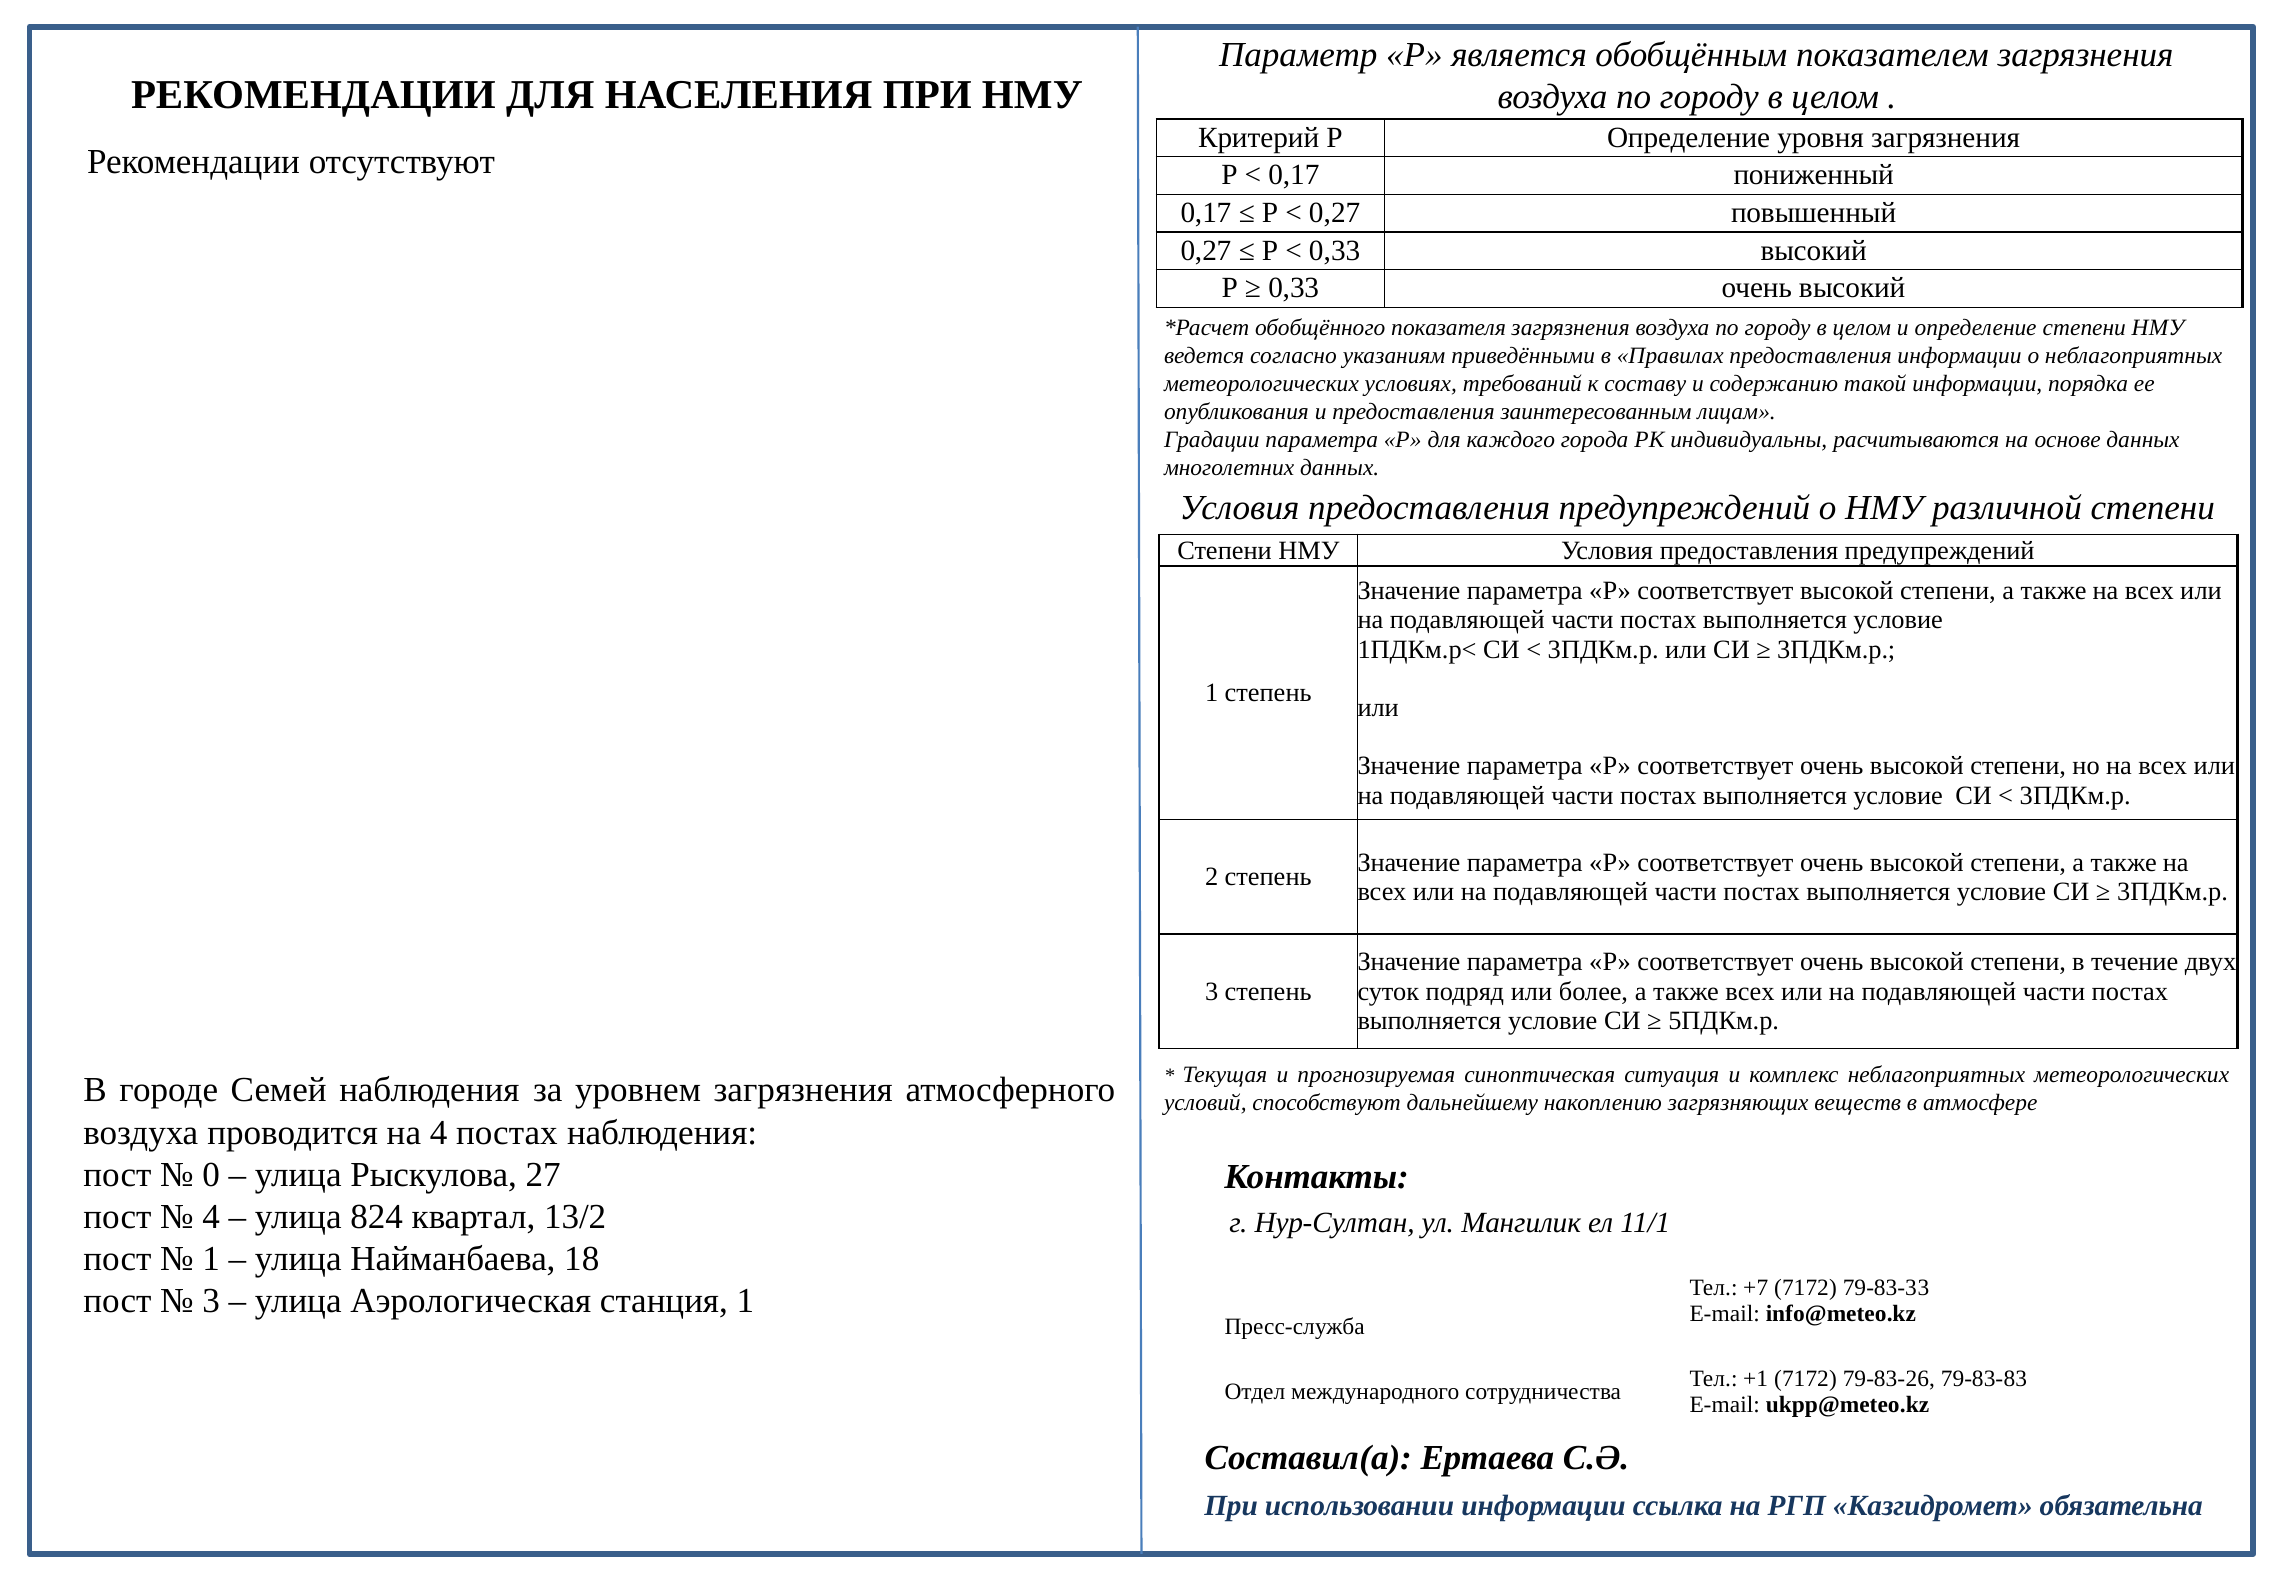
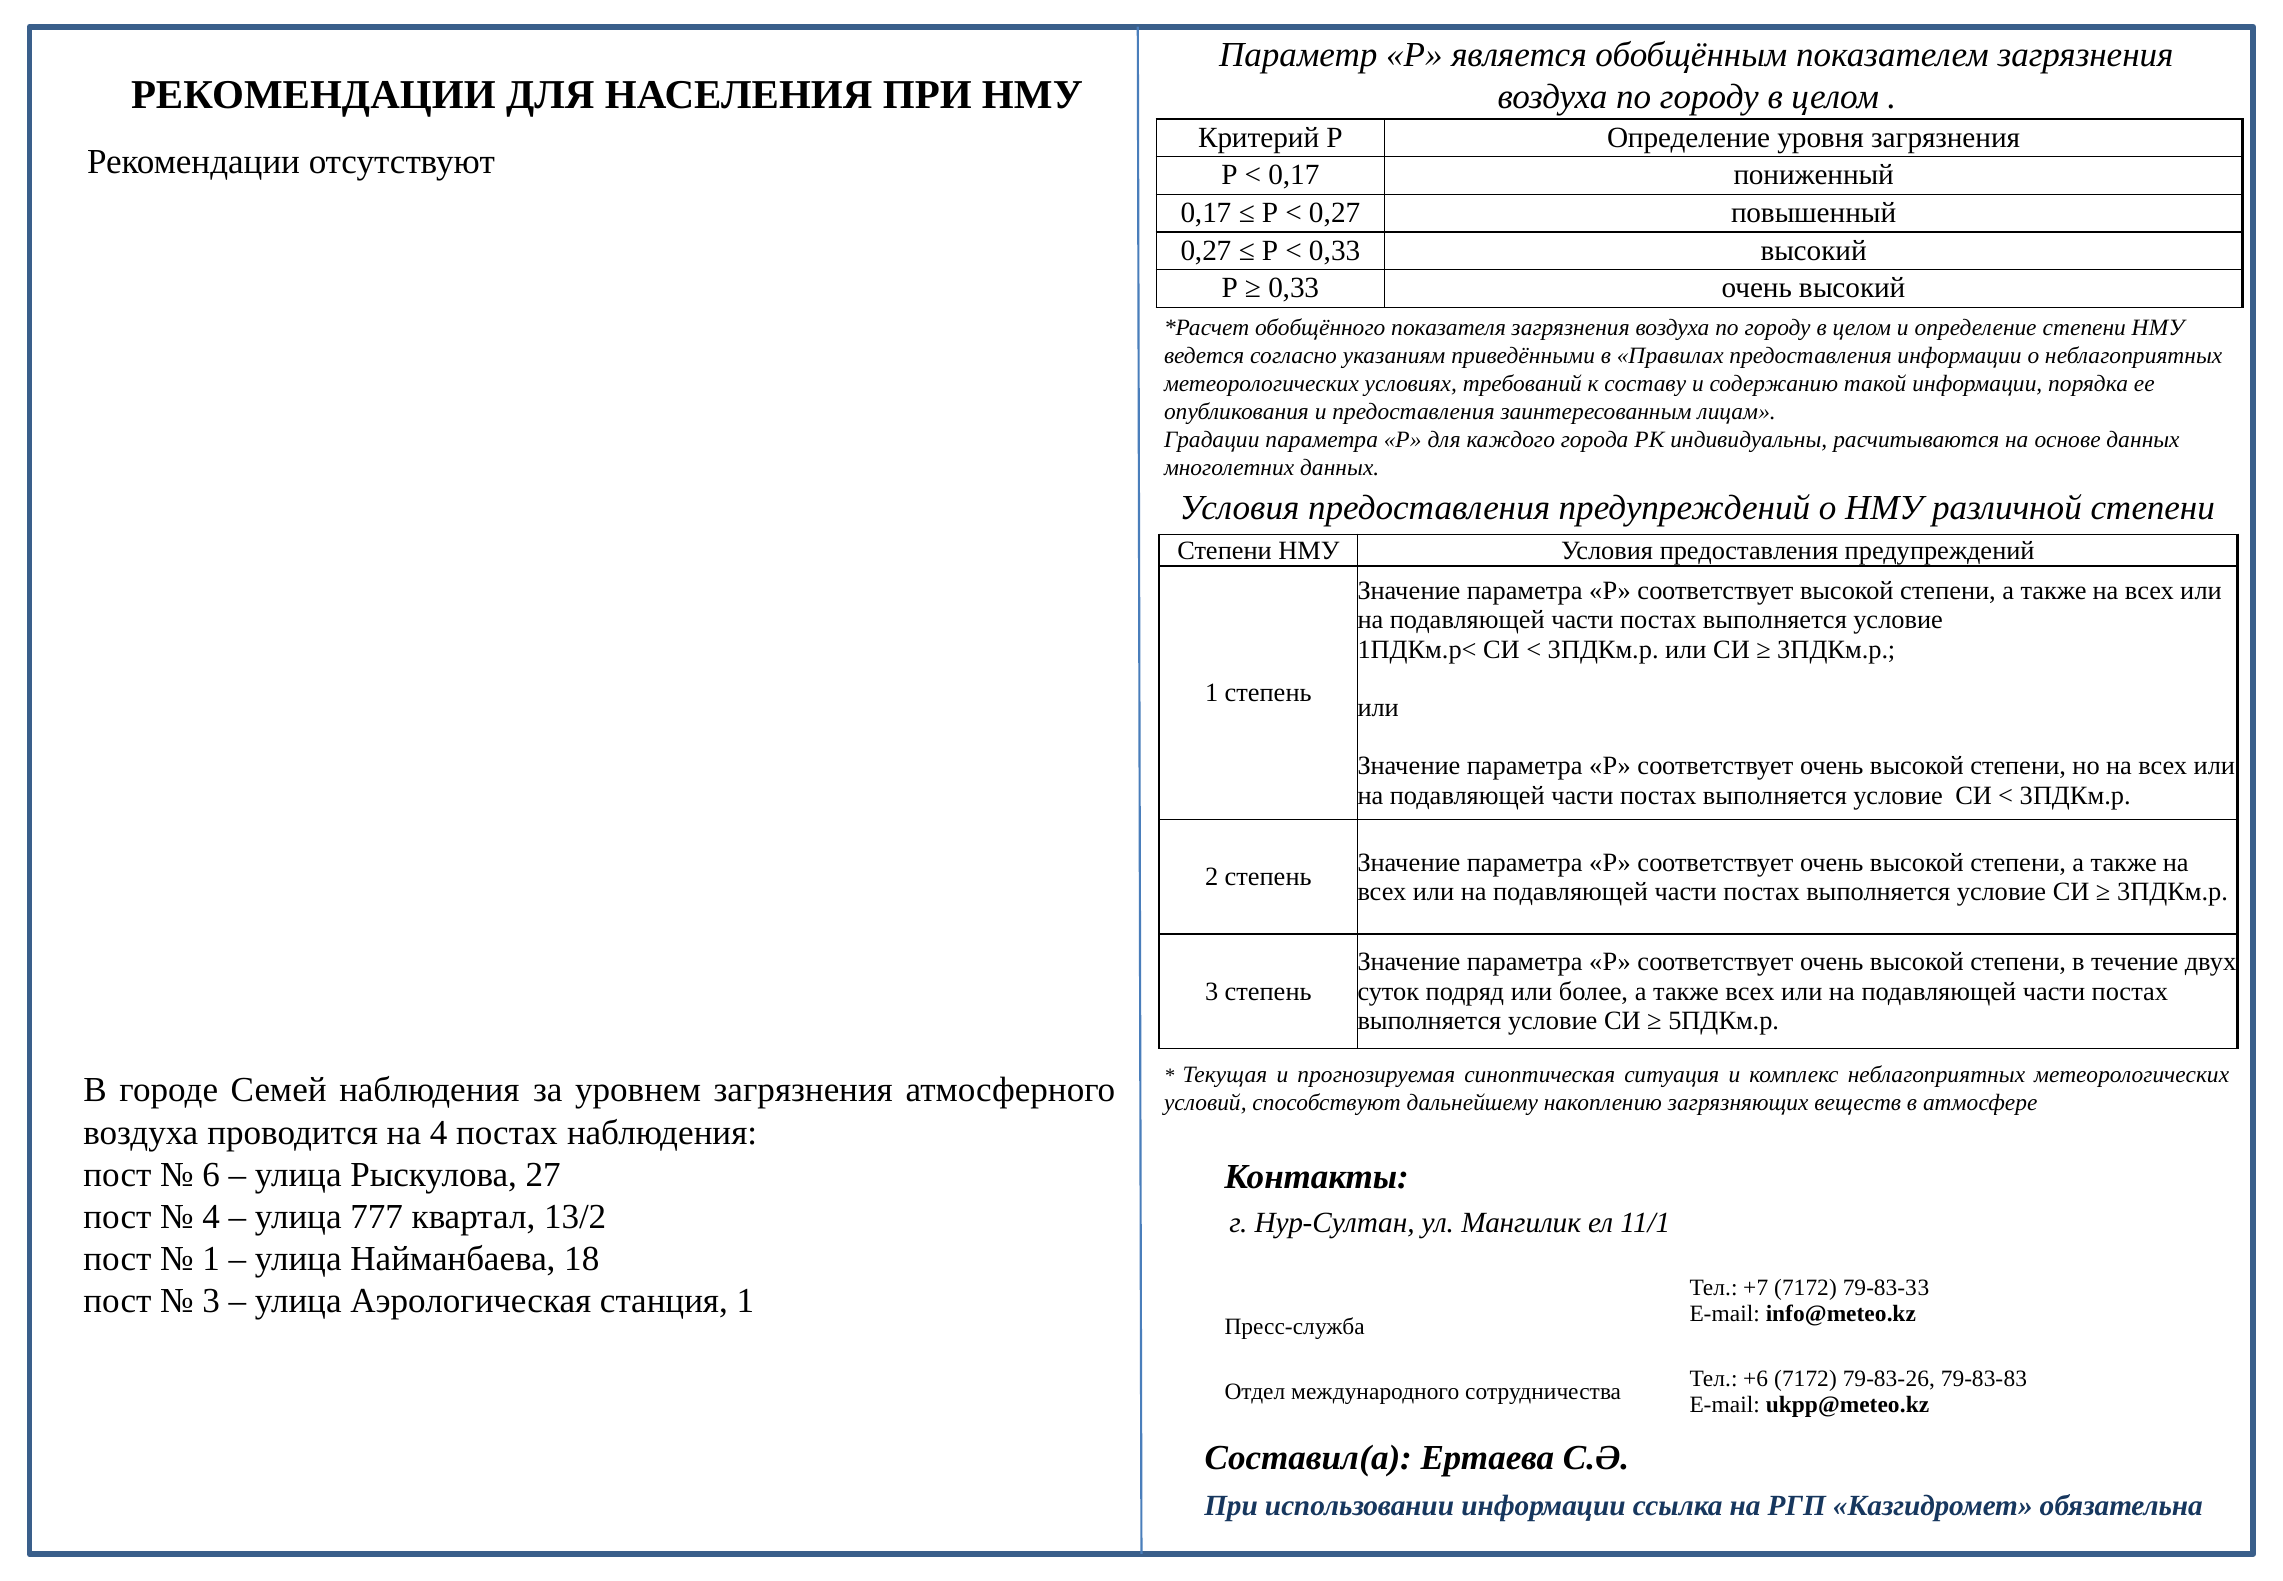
0: 0 -> 6 (211, 1174)
824: 824 -> 777 (377, 1216)
+1: +1 -> +6 (1756, 1379)
